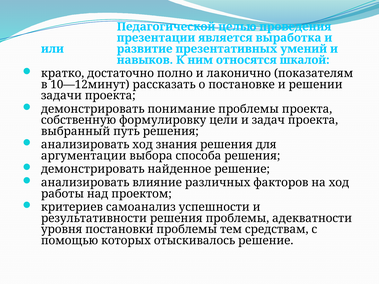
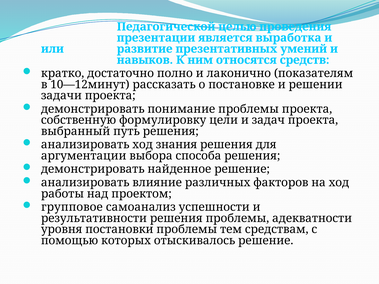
шкалой: шкалой -> средств (305, 60)
критериев: критериев -> групповое (72, 207)
